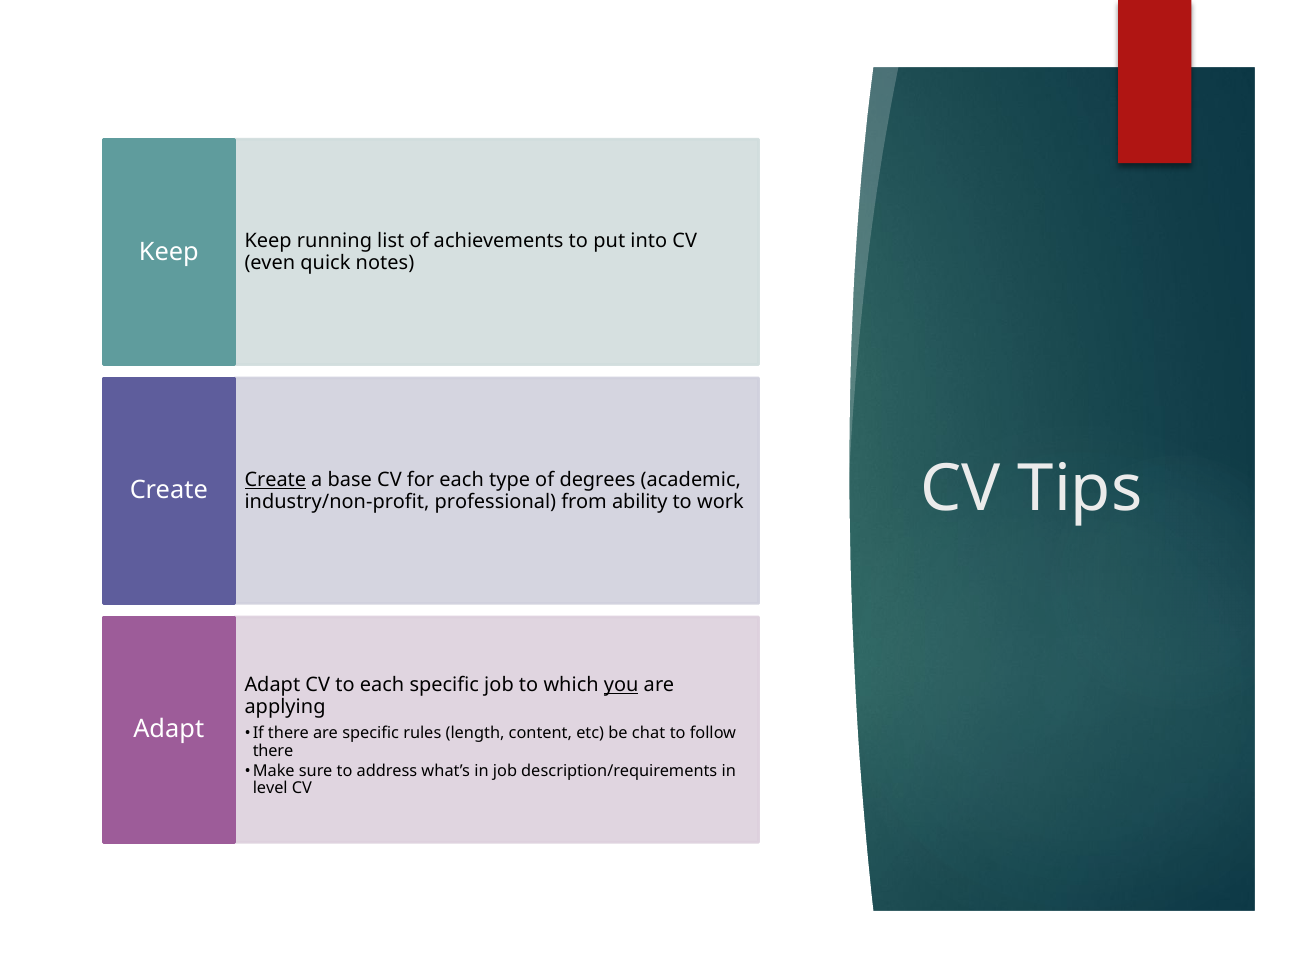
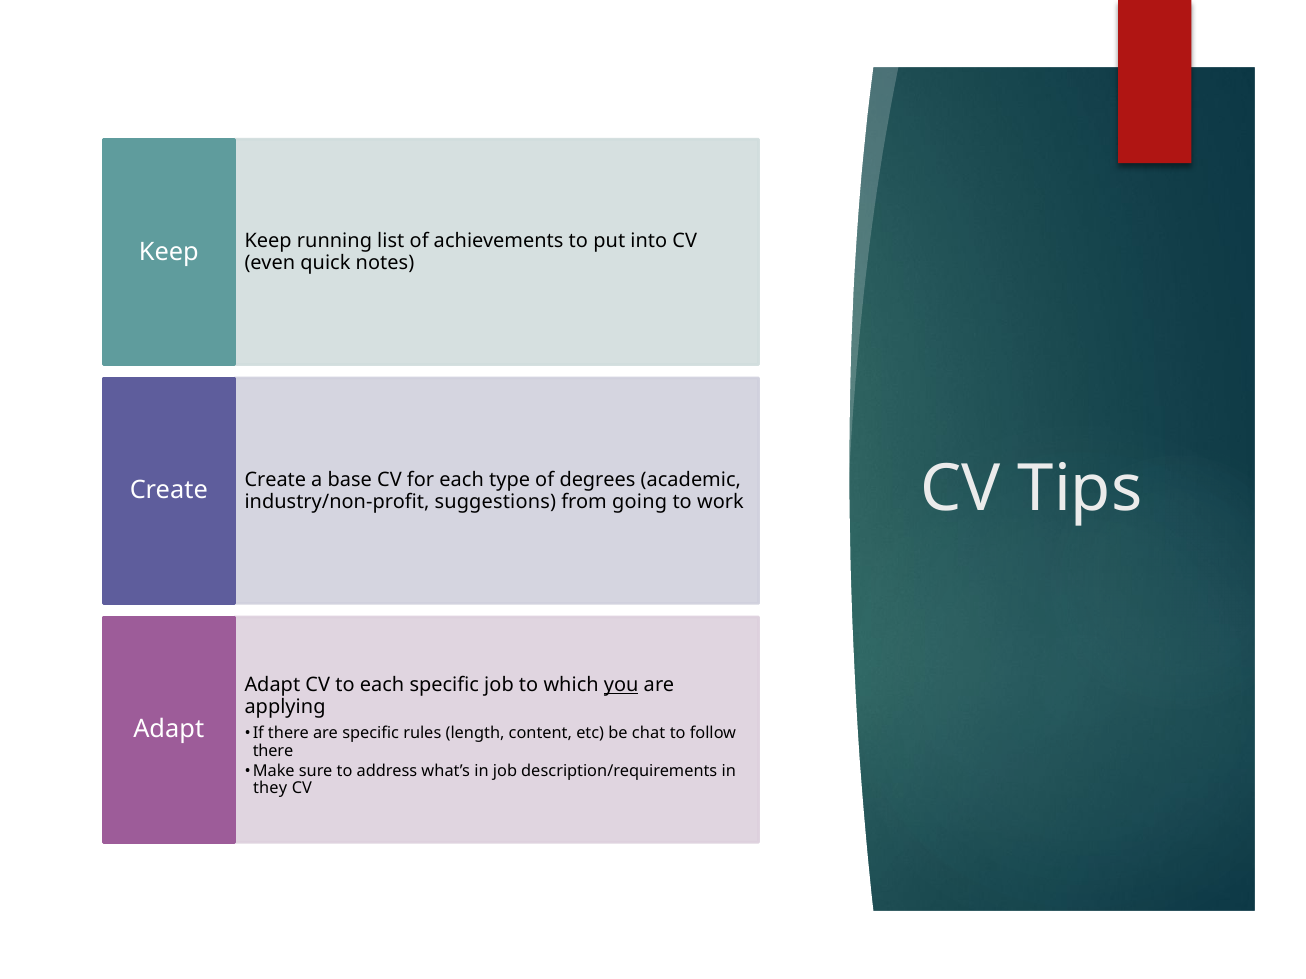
Create underline: present -> none (275, 480)
professional: professional -> suggestions (495, 502)
ability: ability -> going (640, 502)
level: level -> they (270, 789)
